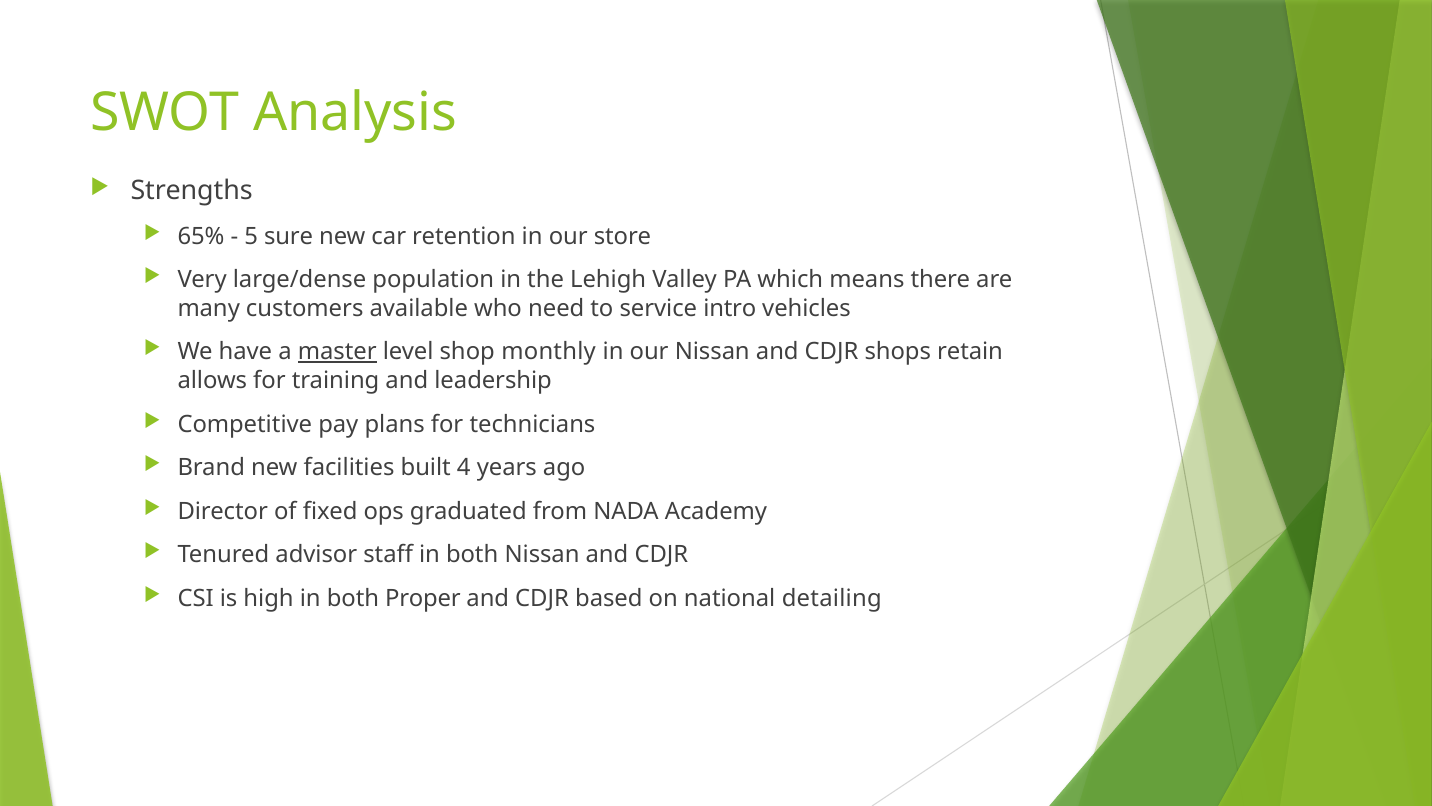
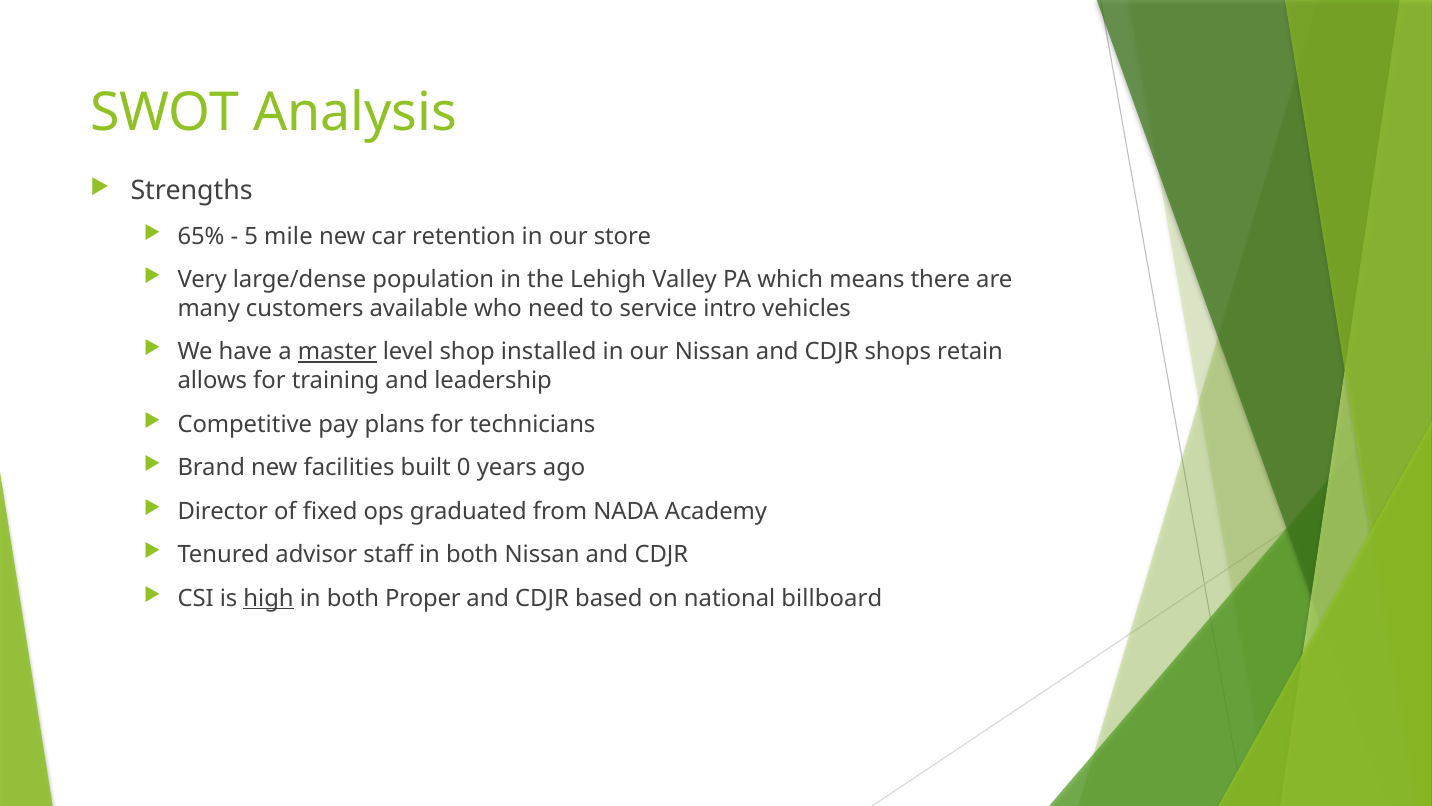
sure: sure -> mile (288, 236)
monthly: monthly -> installed (549, 352)
4: 4 -> 0 (464, 467)
high underline: none -> present (269, 598)
detailing: detailing -> billboard (832, 598)
